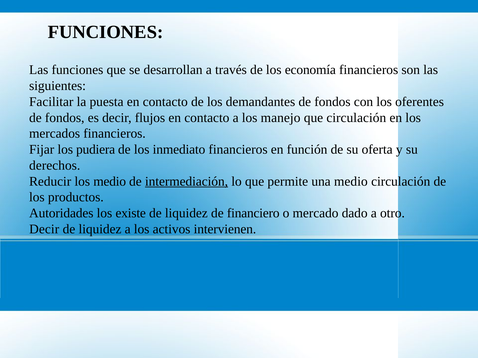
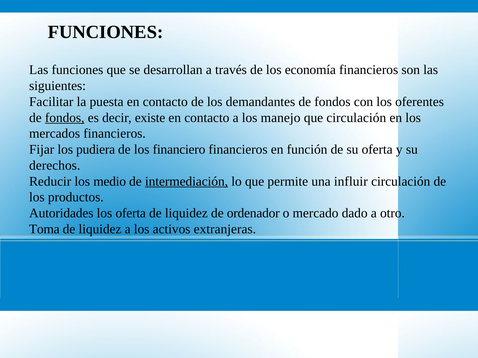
fondos underline: none -> present (65, 118)
flujos: flujos -> existe (150, 118)
inmediato: inmediato -> financiero (179, 150)
una medio: medio -> influir (351, 182)
los existe: existe -> oferta (131, 214)
financiero: financiero -> ordenador (253, 214)
Decir: Decir -> Toma (44, 229)
intervienen: intervienen -> extranjeras (225, 229)
